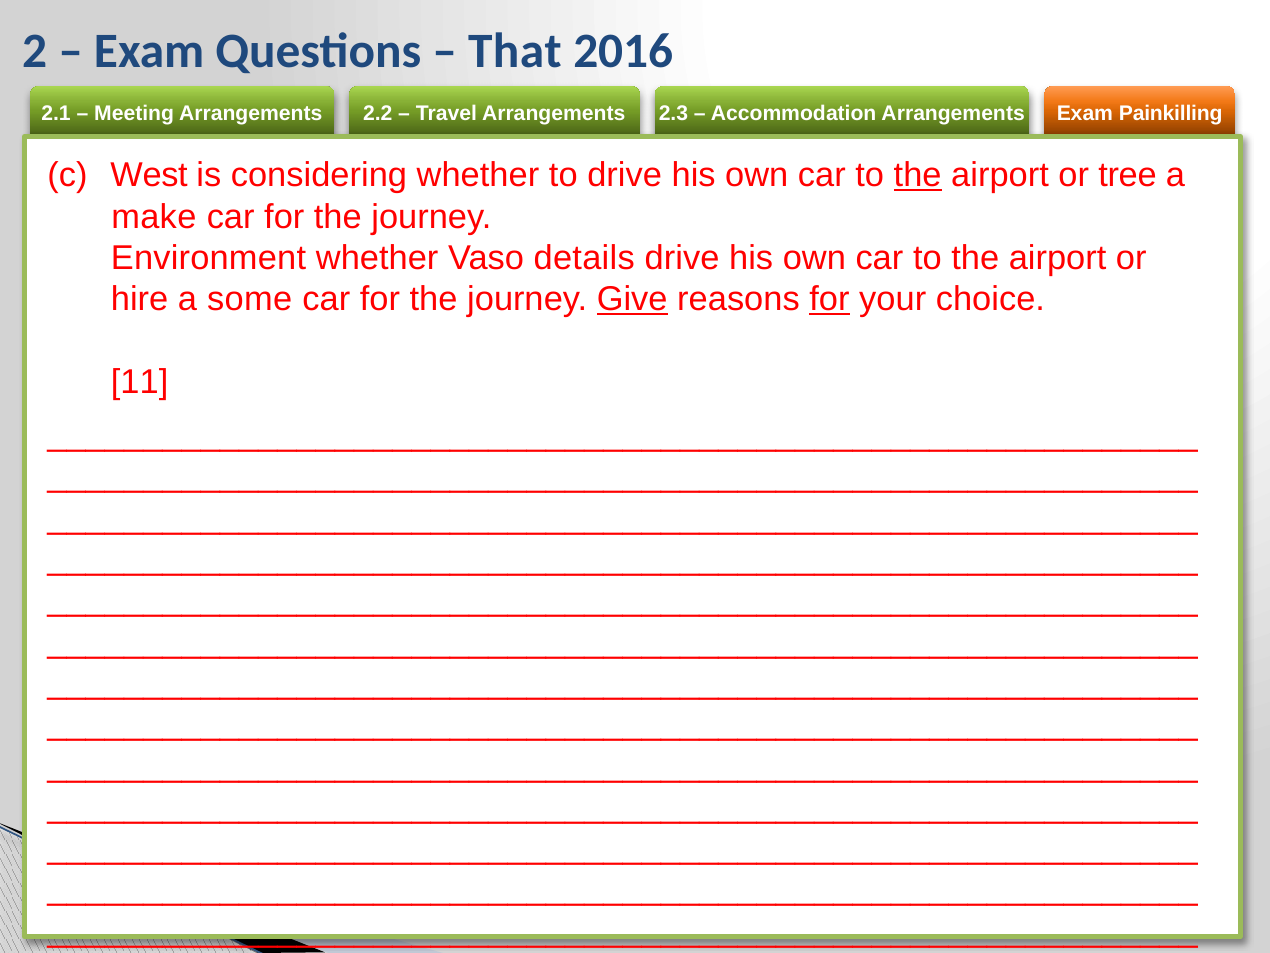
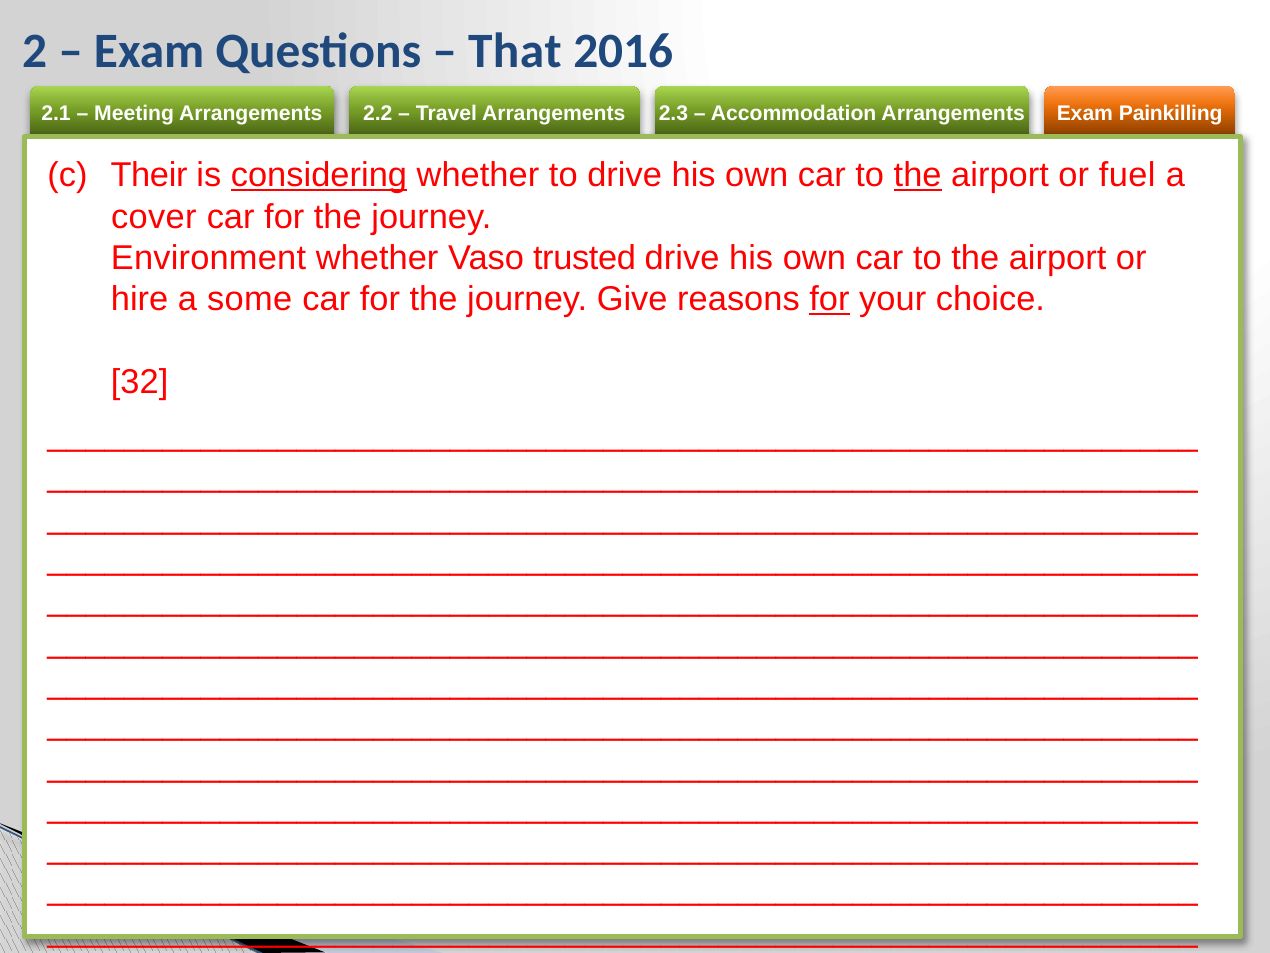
West: West -> Their (149, 175)
considering underline: none -> present (319, 175)
tree: tree -> fuel (1127, 175)
make: make -> cover (154, 217)
details: details -> trusted (585, 258)
Give underline: present -> none (632, 299)
11: 11 -> 32 (140, 382)
